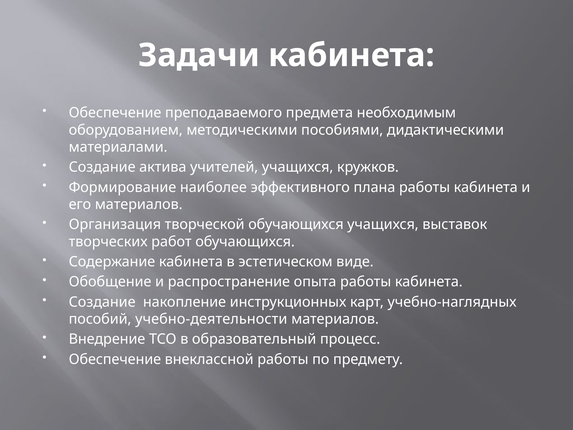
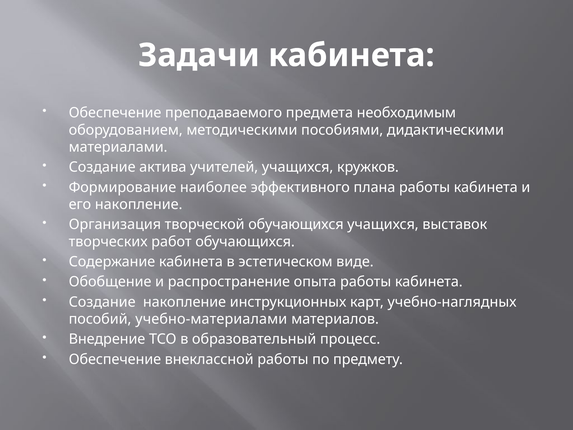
его материалов: материалов -> накопление (139, 204)
учебно-деятельности: учебно-деятельности -> учебно-материалами (211, 319)
